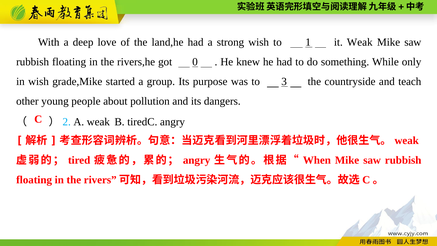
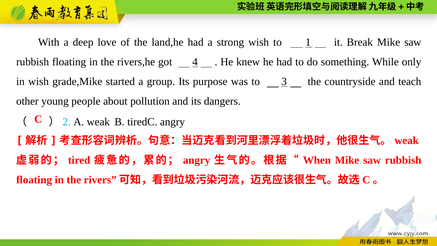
it Weak: Weak -> Break (360, 42)
0: 0 -> 4 (195, 62)
